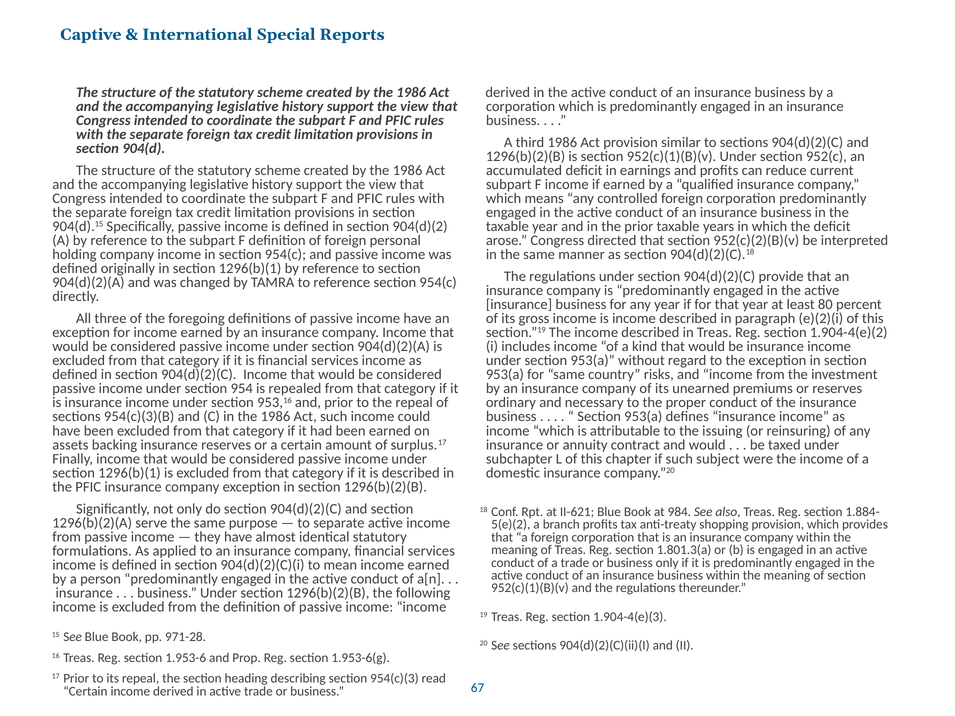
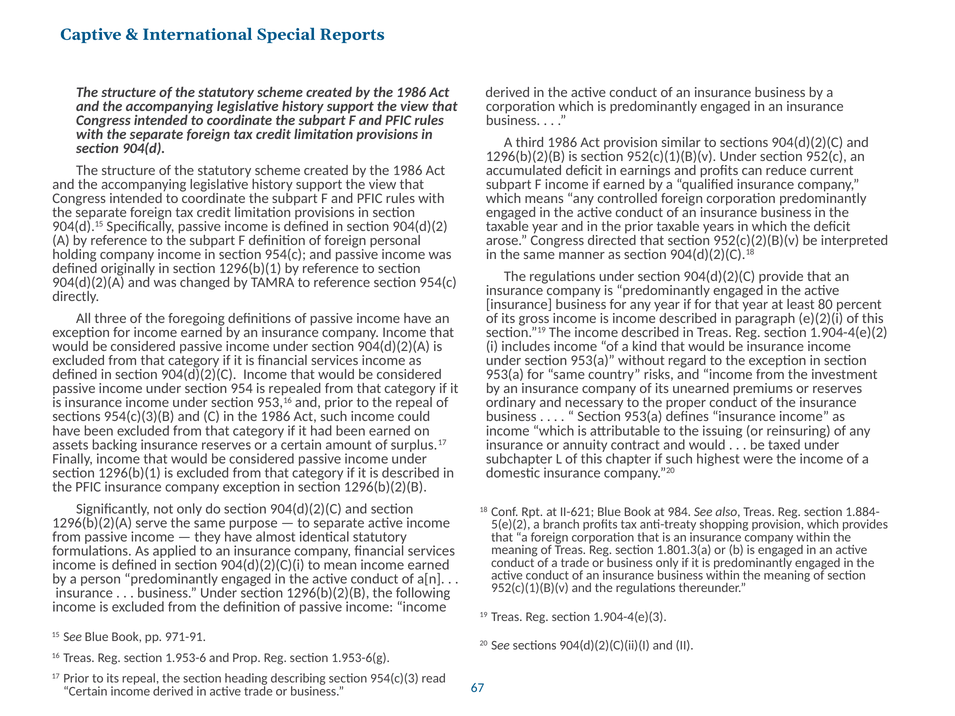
subject: subject -> highest (718, 459)
971-28: 971-28 -> 971-91 (186, 637)
